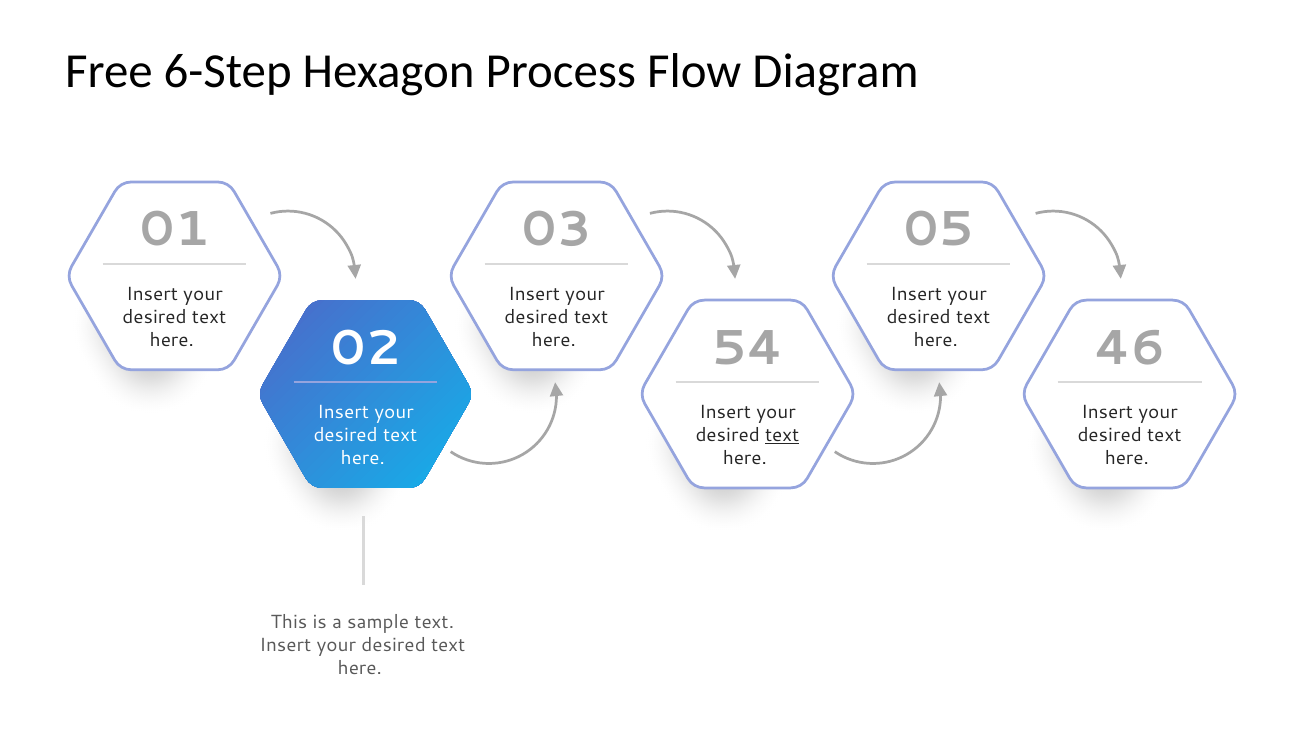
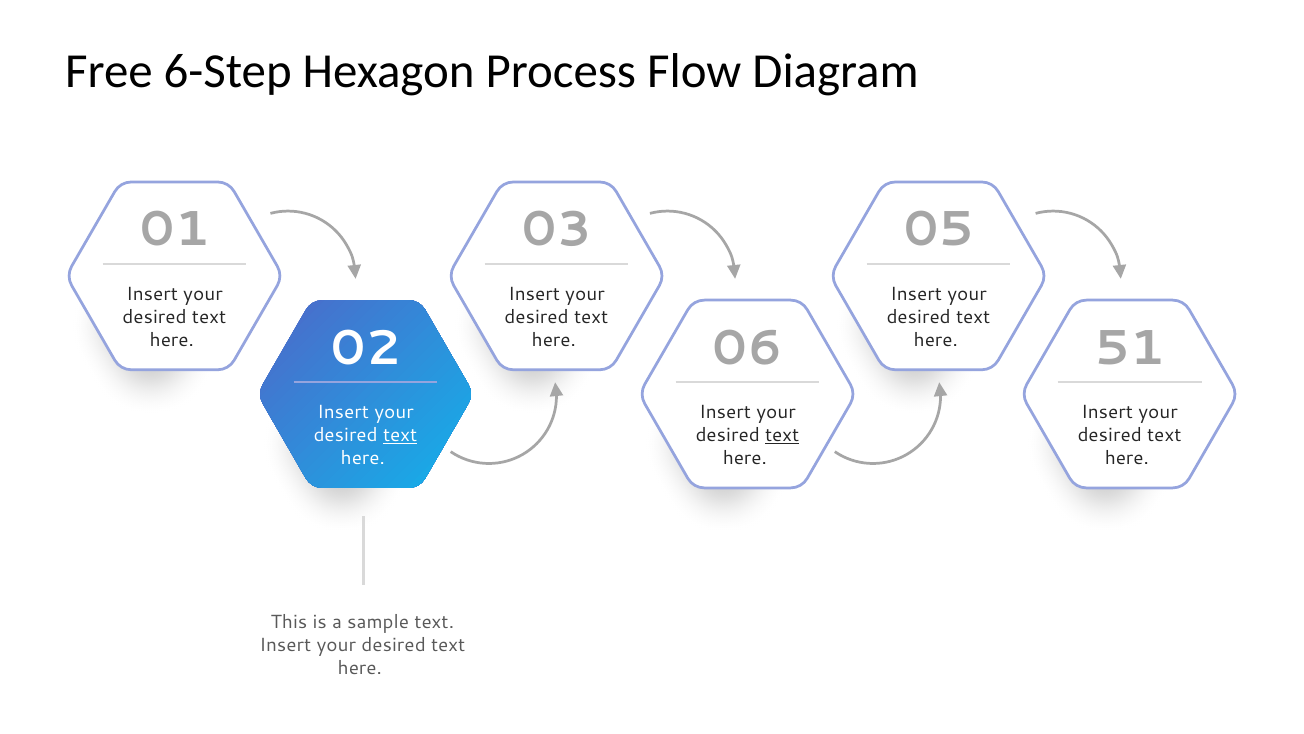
54: 54 -> 06 (747, 348)
46: 46 -> 51 (1130, 348)
text underline: none -> present (400, 435)
